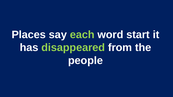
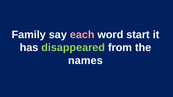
Places: Places -> Family (29, 35)
each colour: light green -> pink (82, 35)
people: people -> names (85, 61)
